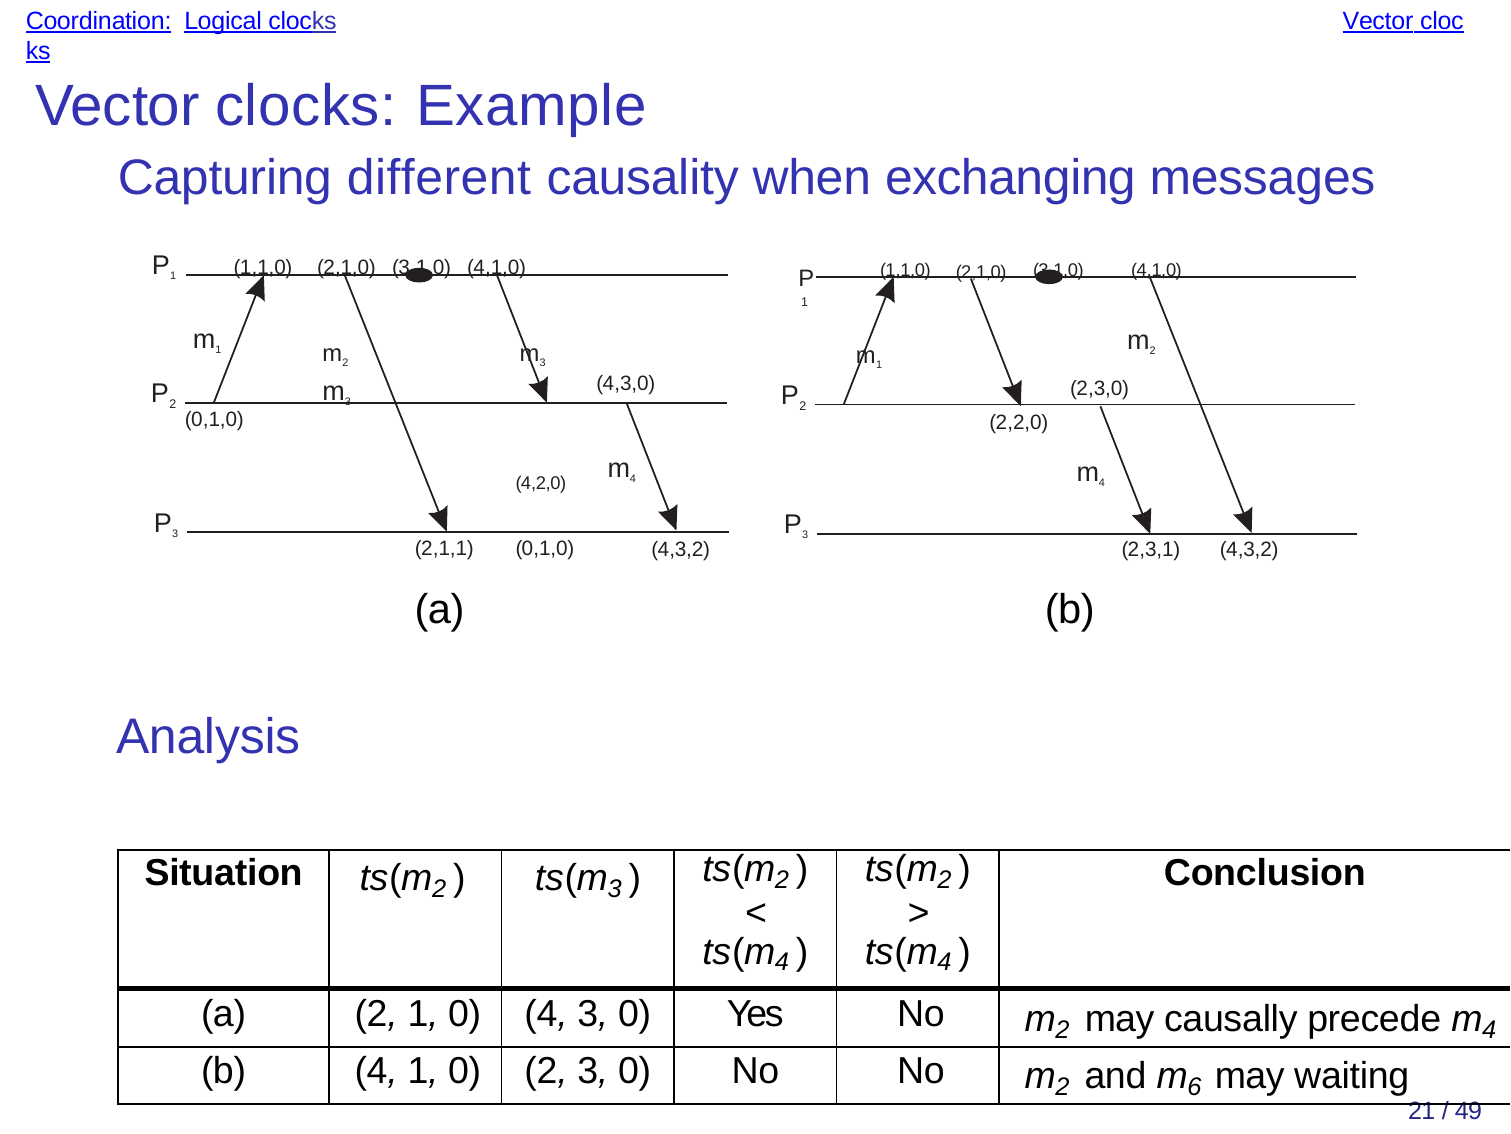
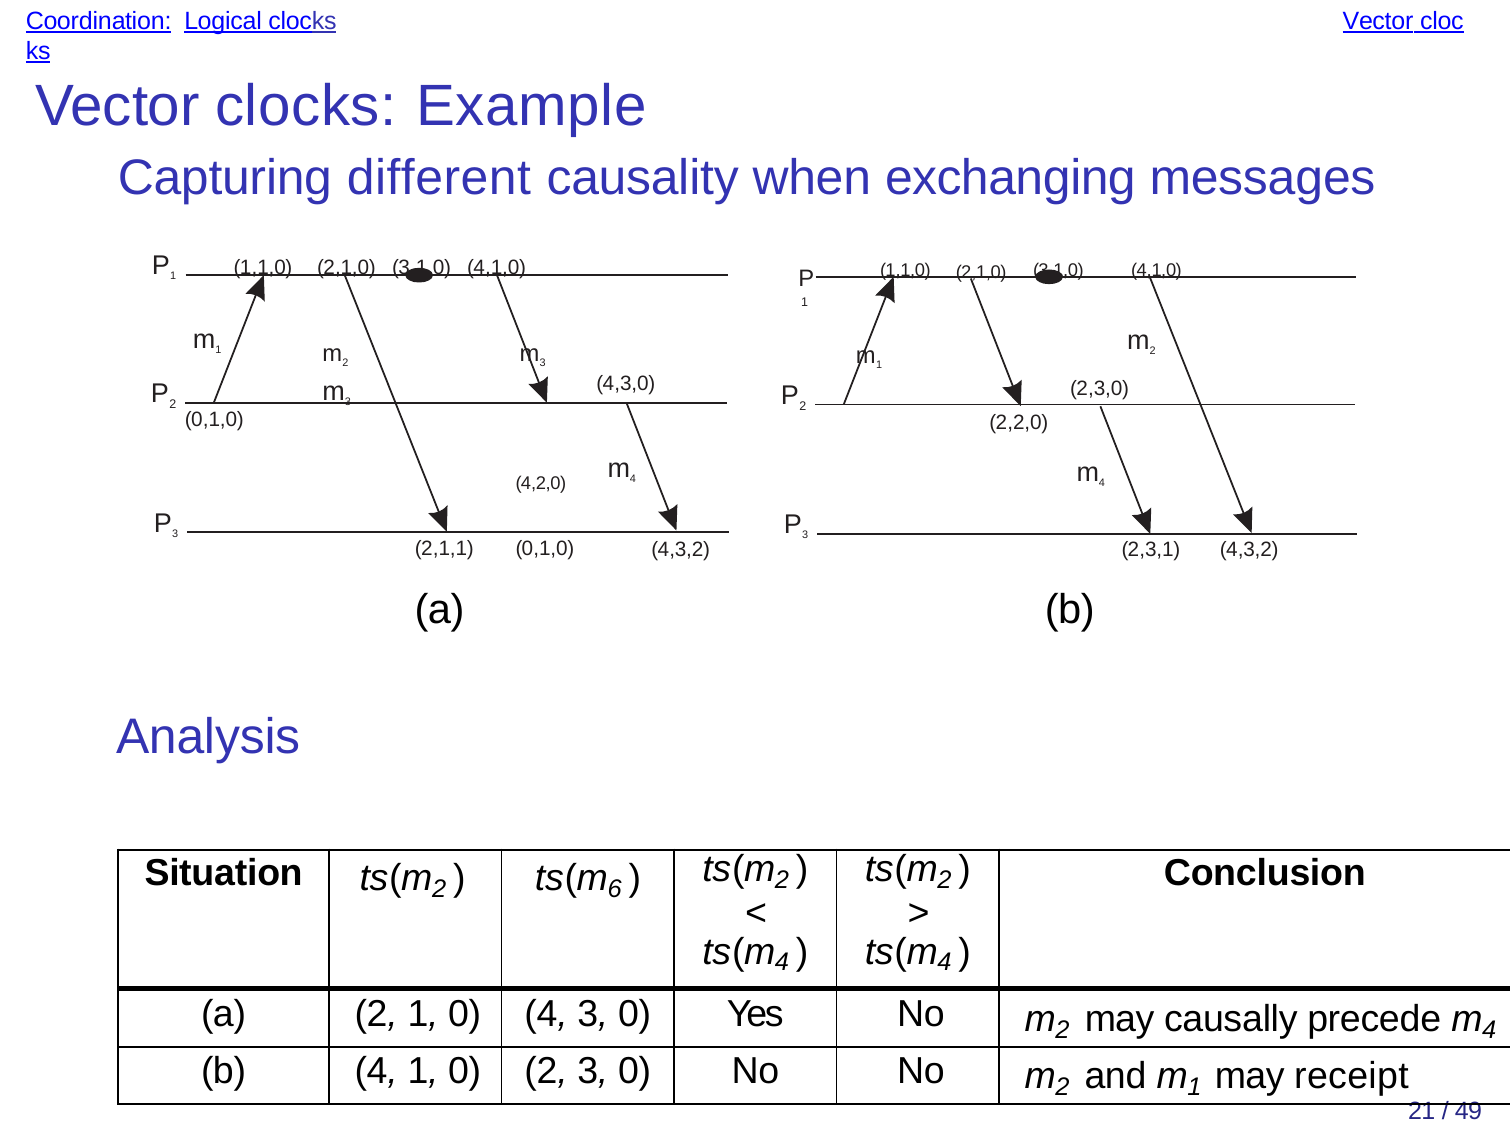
3: 3 -> 6 (615, 889)
6: 6 -> 1 (1195, 1087)
waiting: waiting -> receipt (1351, 1076)
